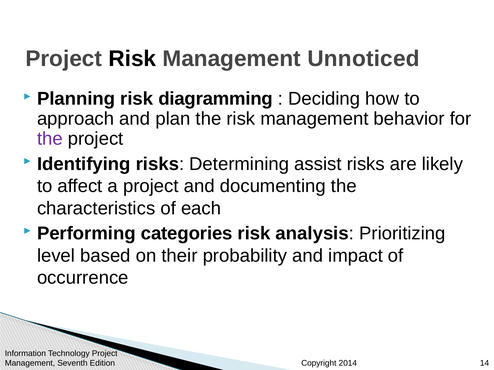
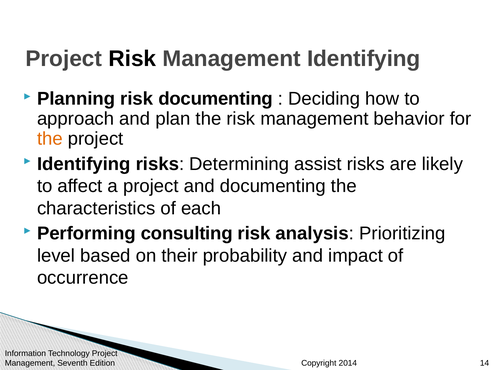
Management Unnoticed: Unnoticed -> Identifying (364, 59)
risk diagramming: diagramming -> documenting (216, 99)
the colour: purple -> orange (50, 139)
categories: categories -> consulting (187, 234)
